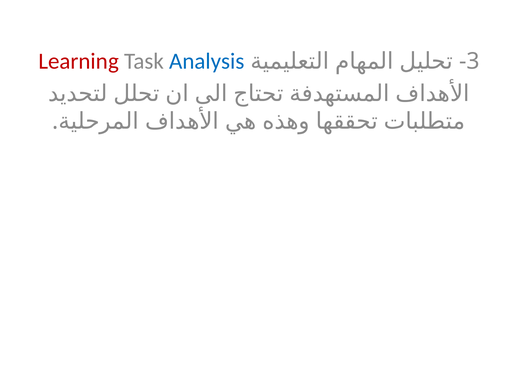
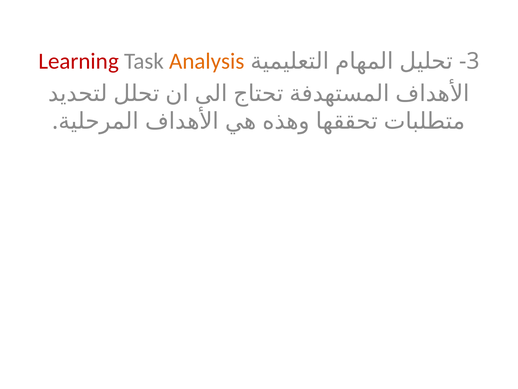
Analysis colour: blue -> orange (207, 61)
